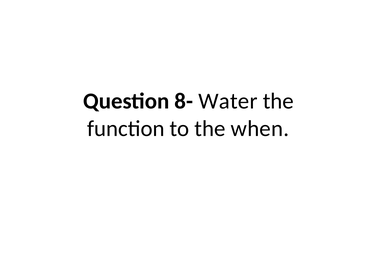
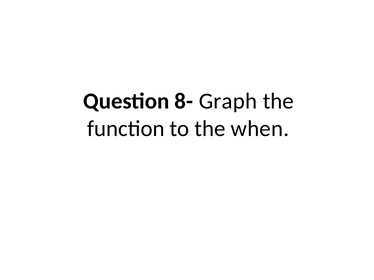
Water: Water -> Graph (228, 101)
